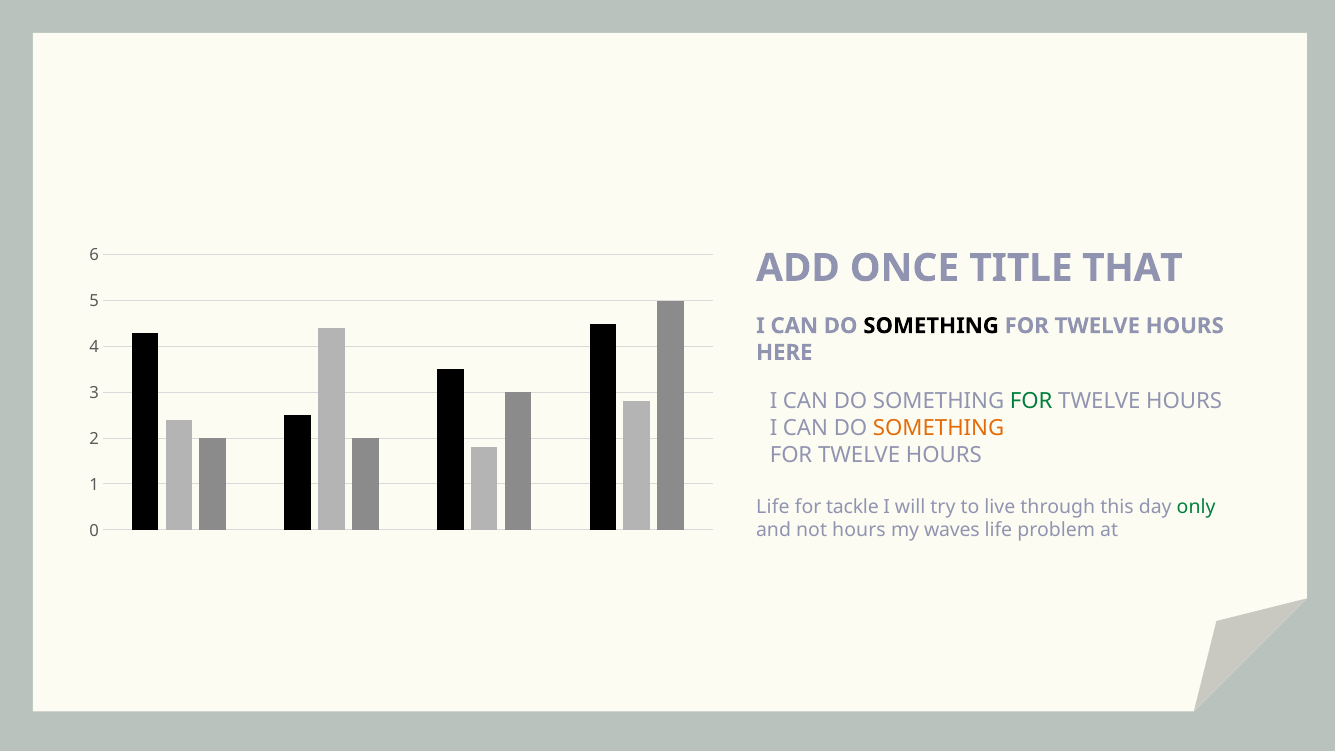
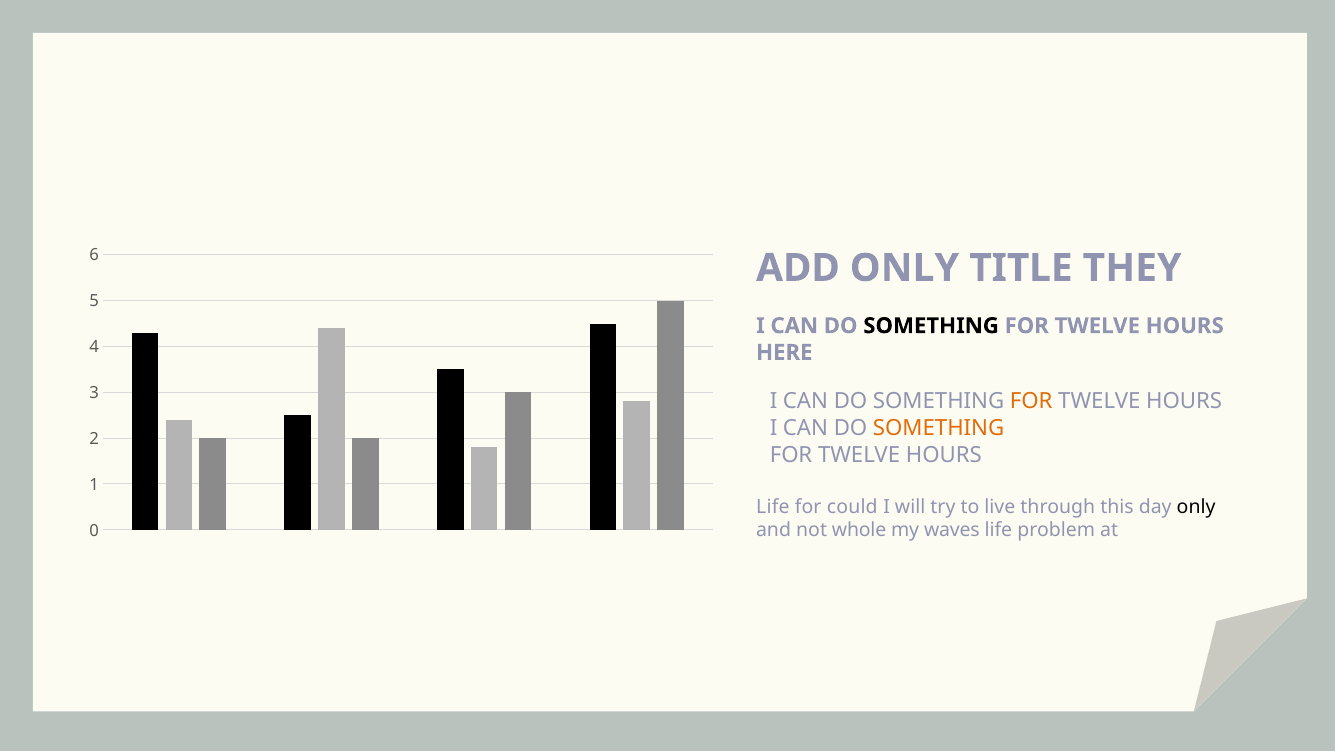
ADD ONCE: ONCE -> ONLY (904, 268)
THAT: THAT -> THEY (1132, 268)
FOR colour: green -> orange (1031, 402)
tackle: tackle -> could (852, 507)
only colour: green -> black (1196, 507)
not hours: hours -> whole (859, 530)
